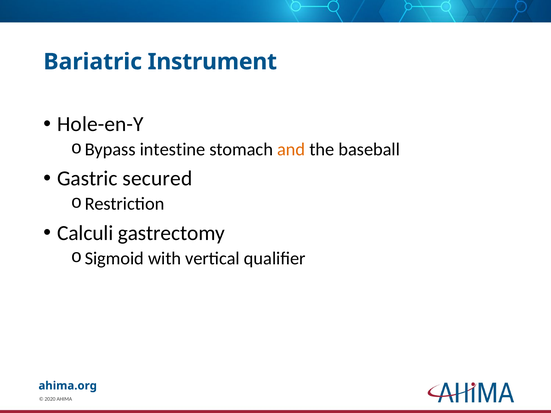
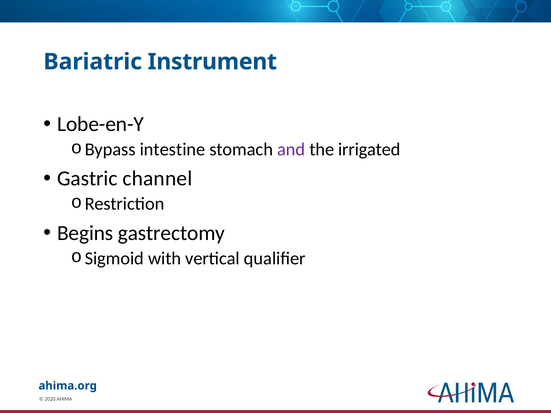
Hole-en-Y: Hole-en-Y -> Lobe-en-Y (101, 124)
and colour: orange -> purple (291, 150)
baseball: baseball -> irrigated (369, 150)
secured: secured -> channel (157, 179)
Calculi: Calculi -> Begins (85, 233)
